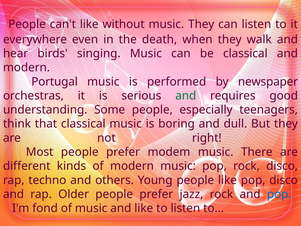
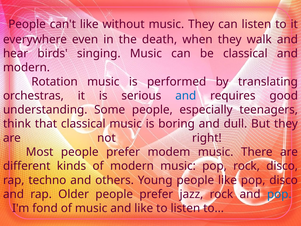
Portugal: Portugal -> Rotation (55, 82)
newspaper: newspaper -> translating (268, 82)
and colour: green -> blue (186, 96)
